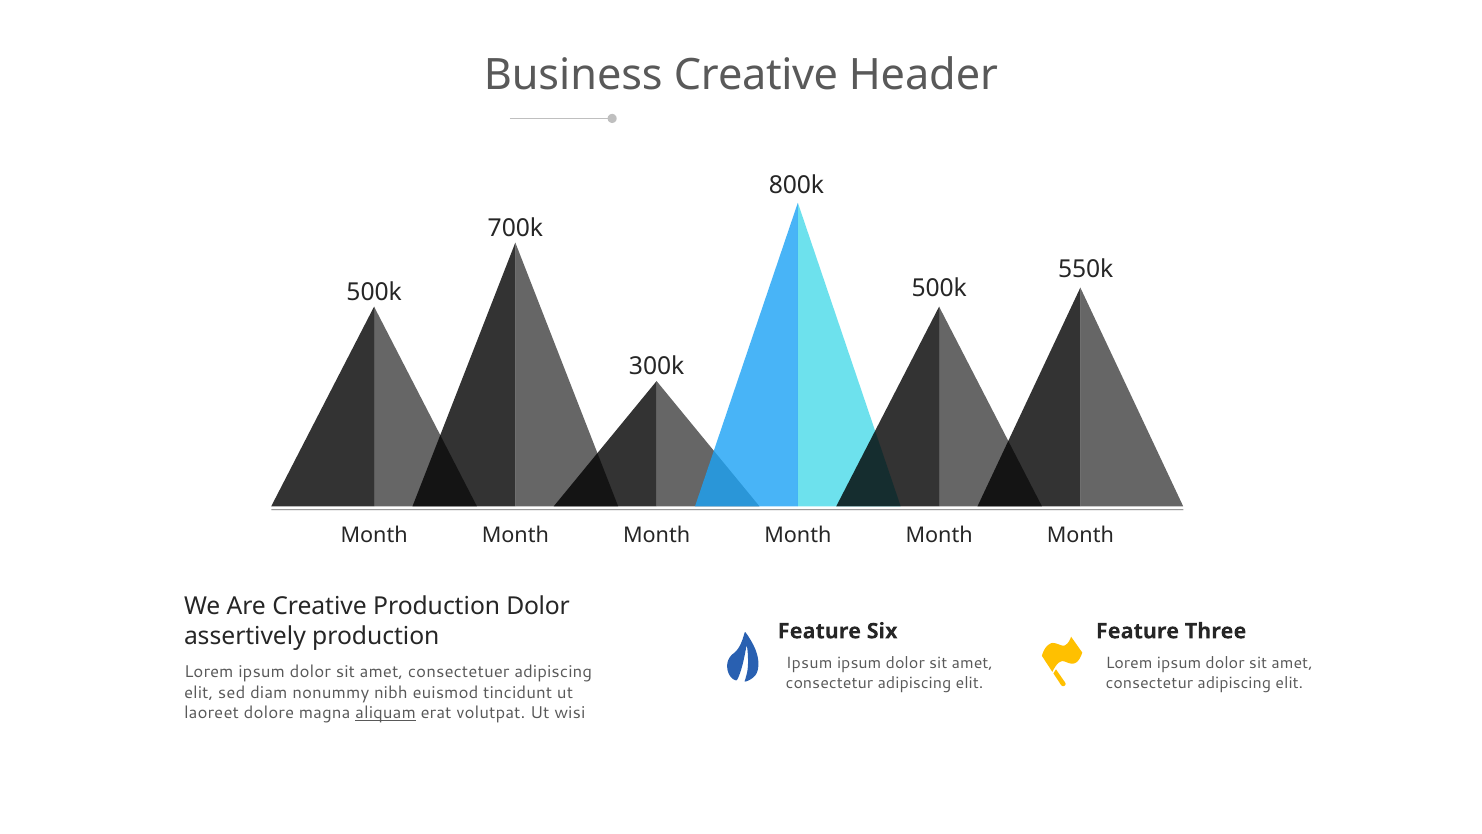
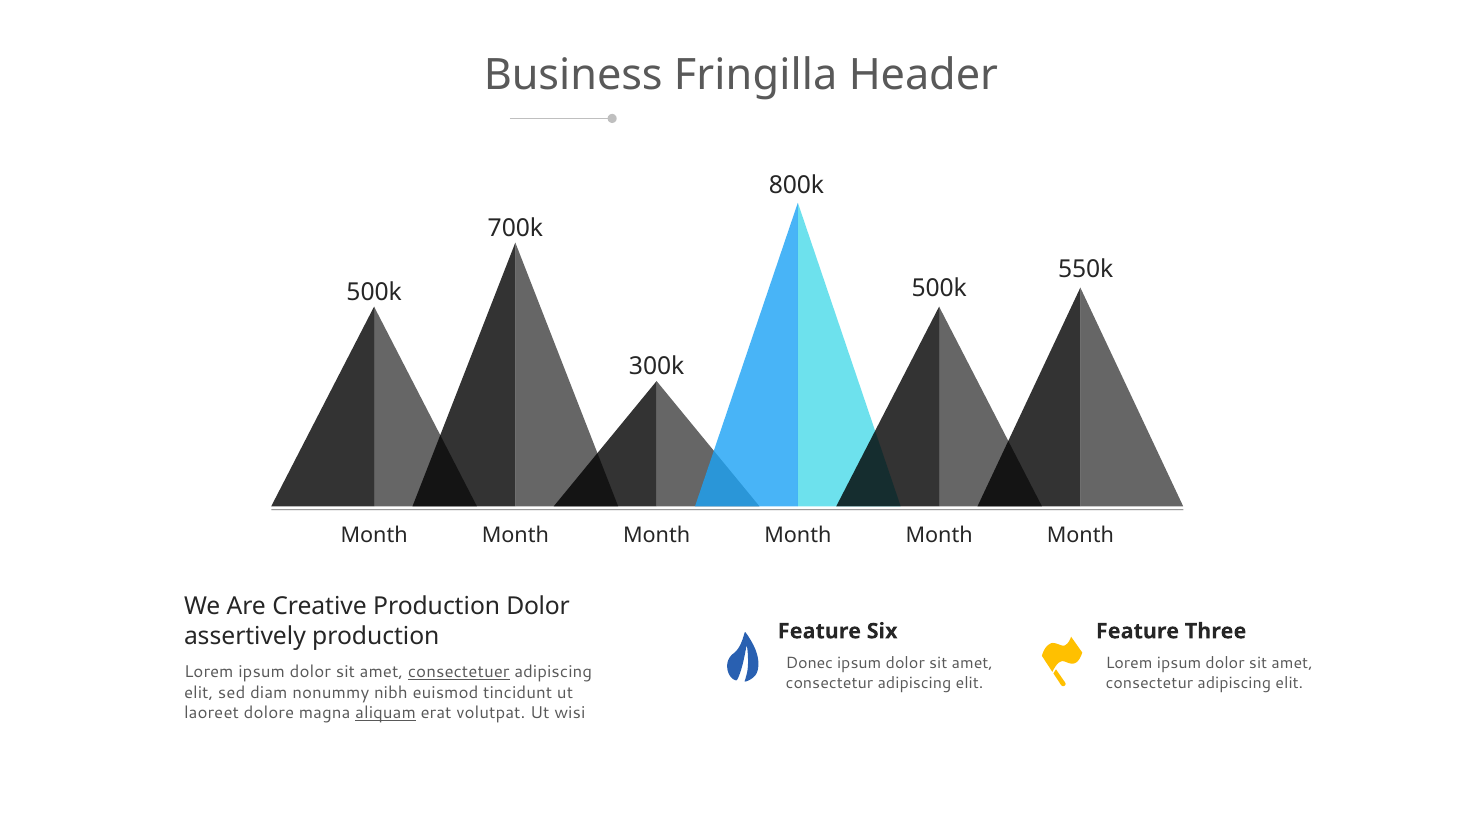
Business Creative: Creative -> Fringilla (756, 76)
Ipsum: Ipsum -> Donec (809, 663)
consectetuer underline: none -> present (459, 672)
